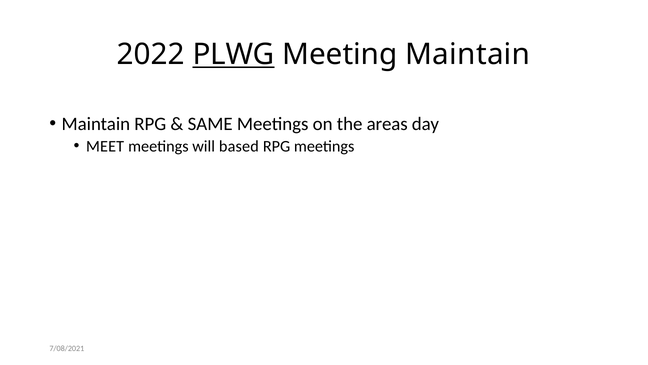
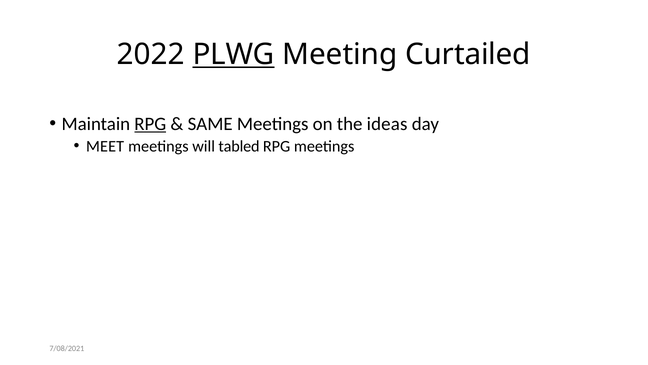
Meeting Maintain: Maintain -> Curtailed (468, 54)
RPG underline: none -> present (150, 124)
areas: areas -> ideas (387, 124)
based: based -> tabled (239, 146)
